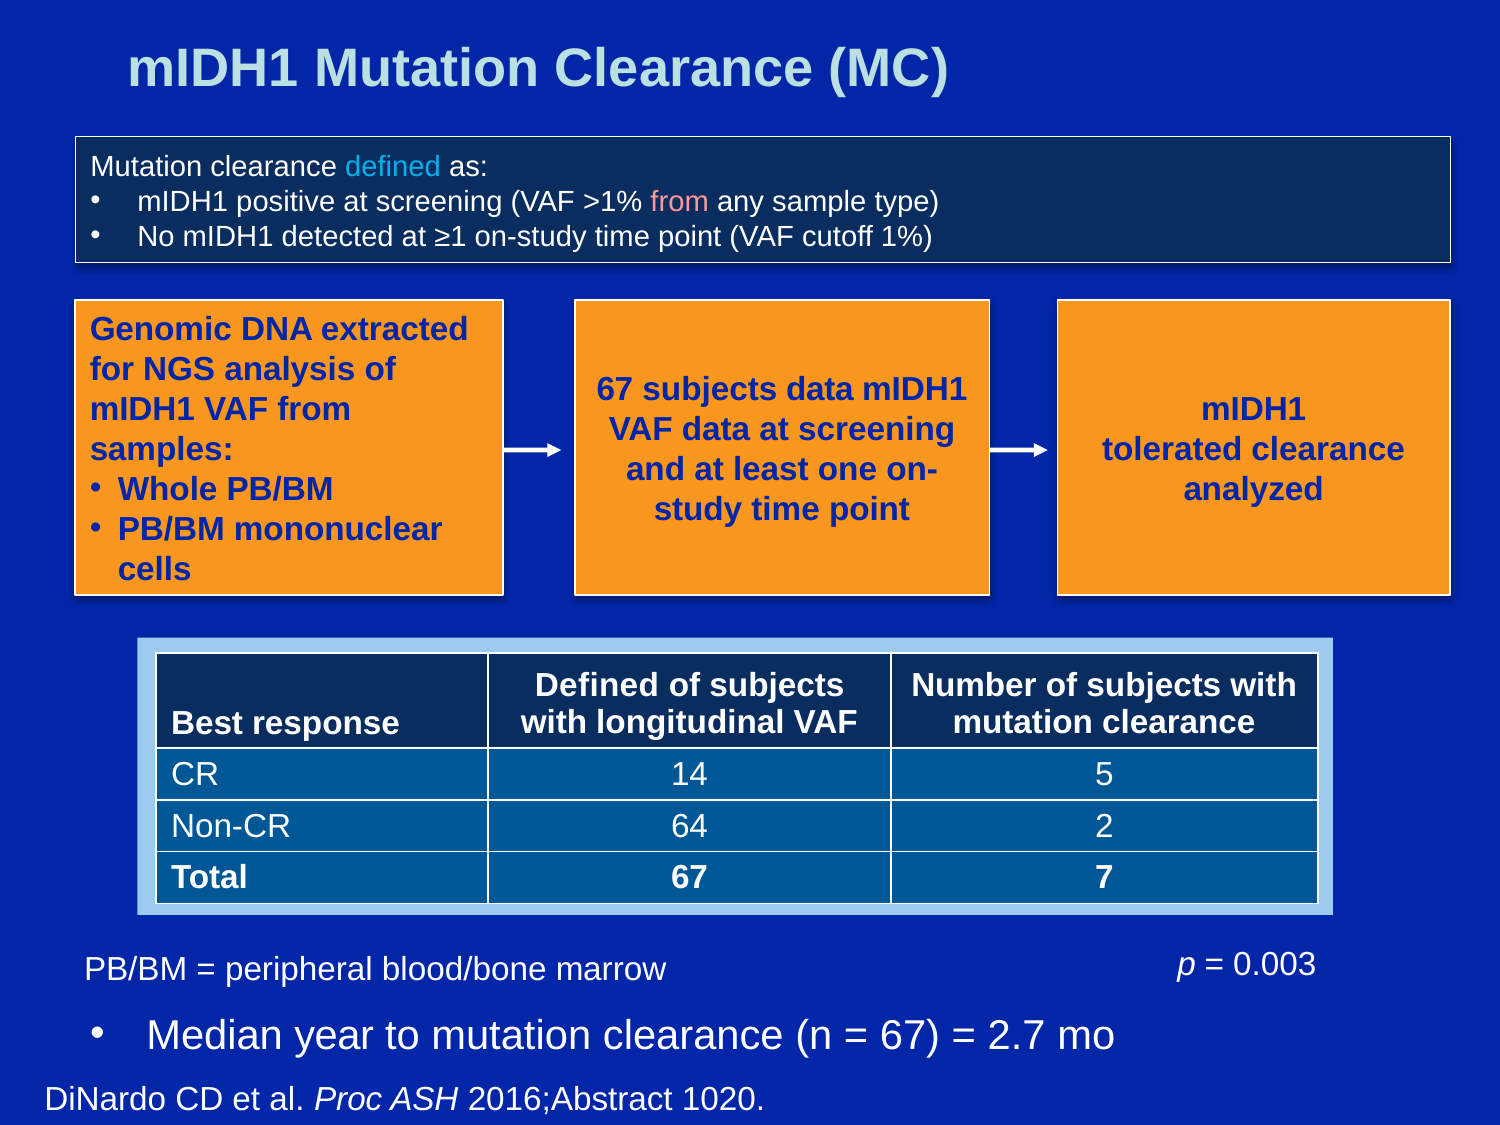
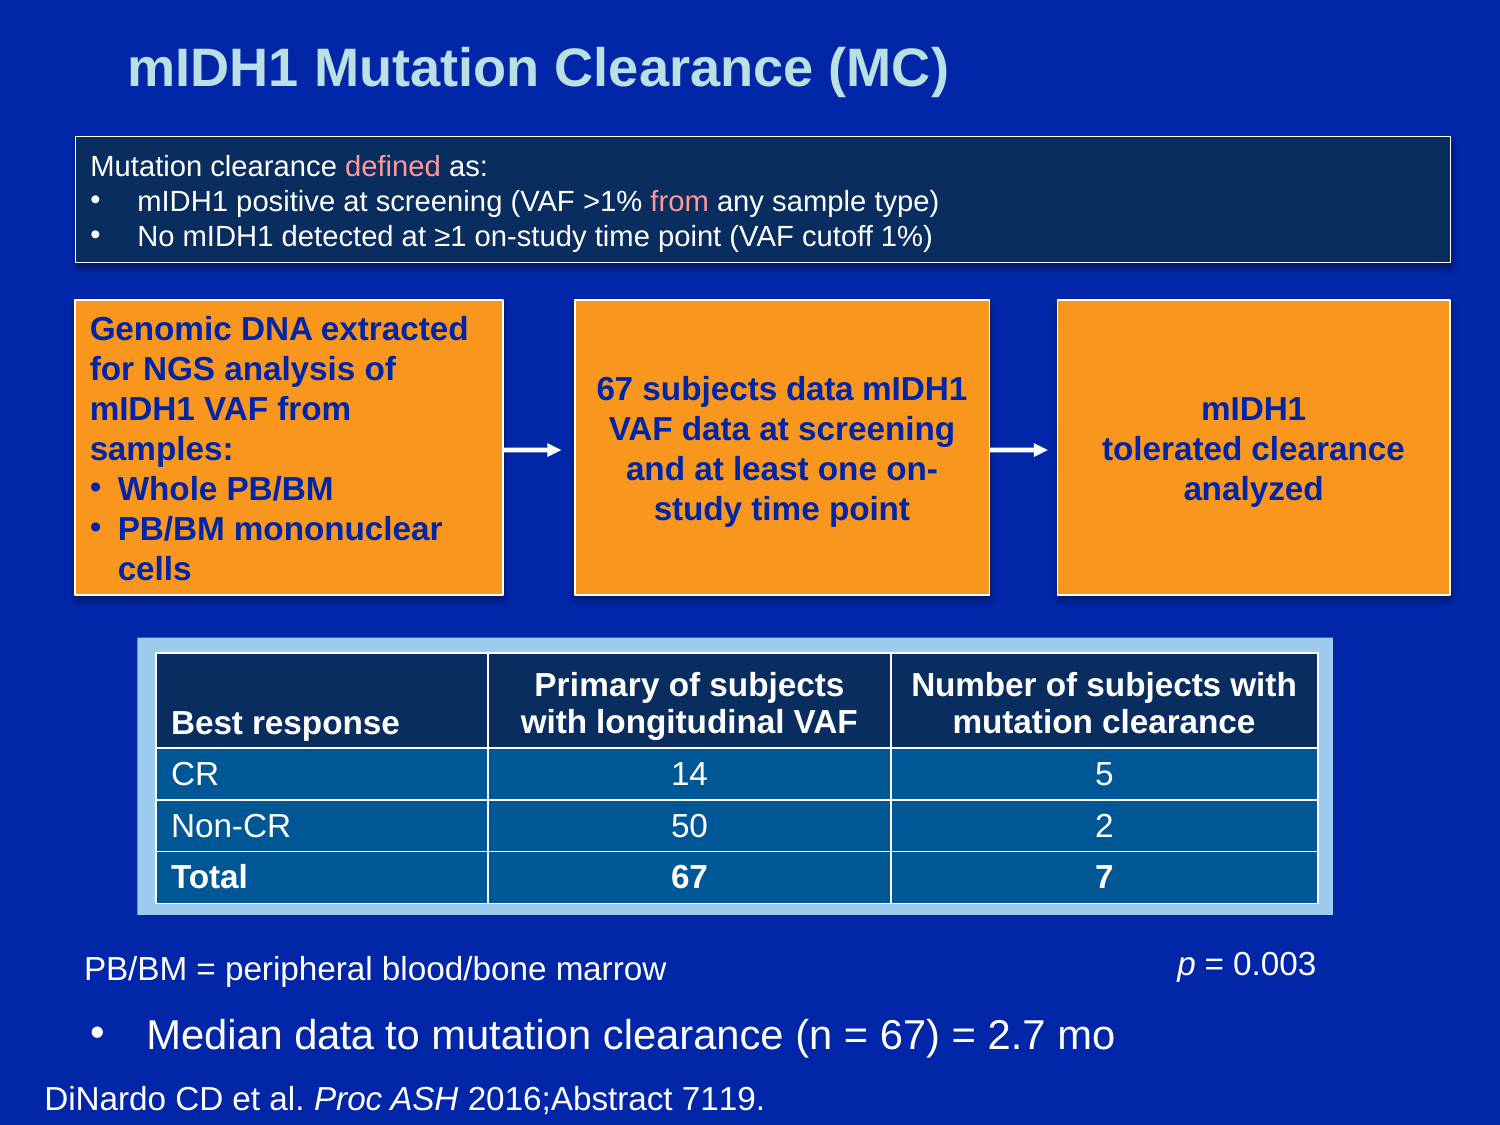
defined colour: light blue -> pink (393, 166)
Defined: Defined -> Primary (597, 685)
64: 64 -> 50 (690, 826)
Median year: year -> data (334, 1035)
1020: 1020 -> 7119 (723, 1099)
